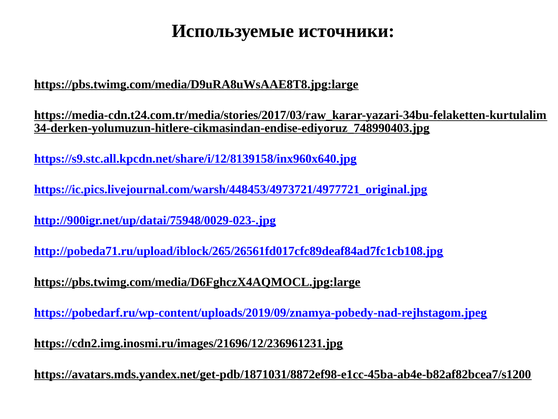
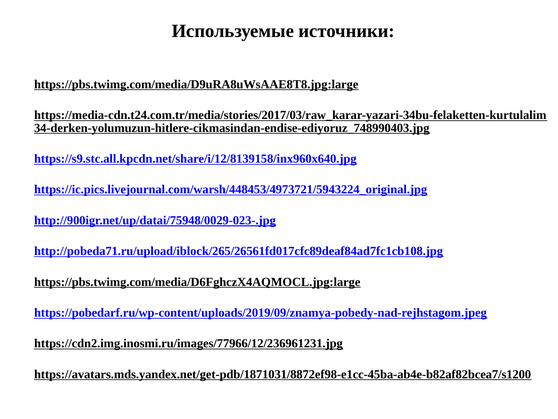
https://ic.pics.livejournal.com/warsh/448453/4973721/4977721_original.jpg: https://ic.pics.livejournal.com/warsh/448453/4973721/4977721_original.jpg -> https://ic.pics.livejournal.com/warsh/448453/4973721/5943224_original.jpg (231, 189)
https://cdn2.img.inosmi.ru/images/21696/12/236961231.jpg: https://cdn2.img.inosmi.ru/images/21696/12/236961231.jpg -> https://cdn2.img.inosmi.ru/images/77966/12/236961231.jpg (188, 343)
